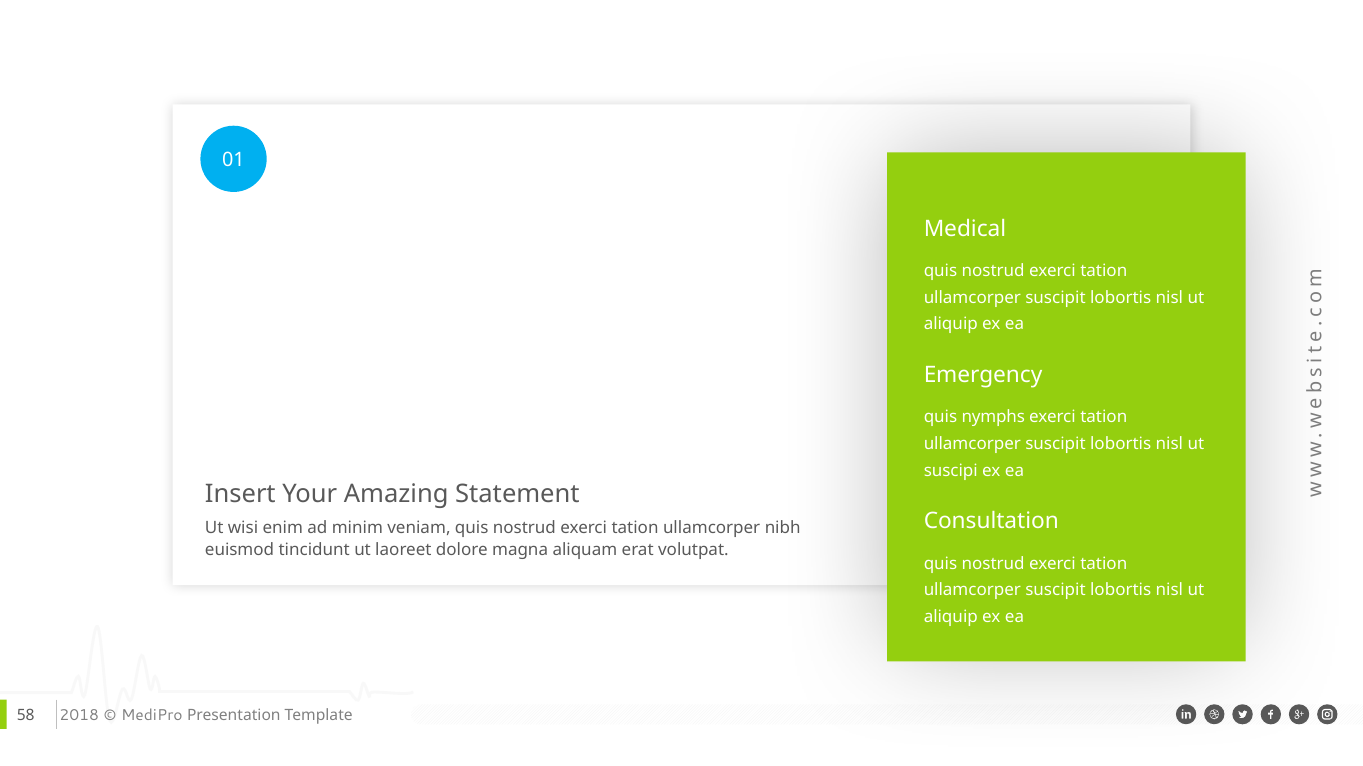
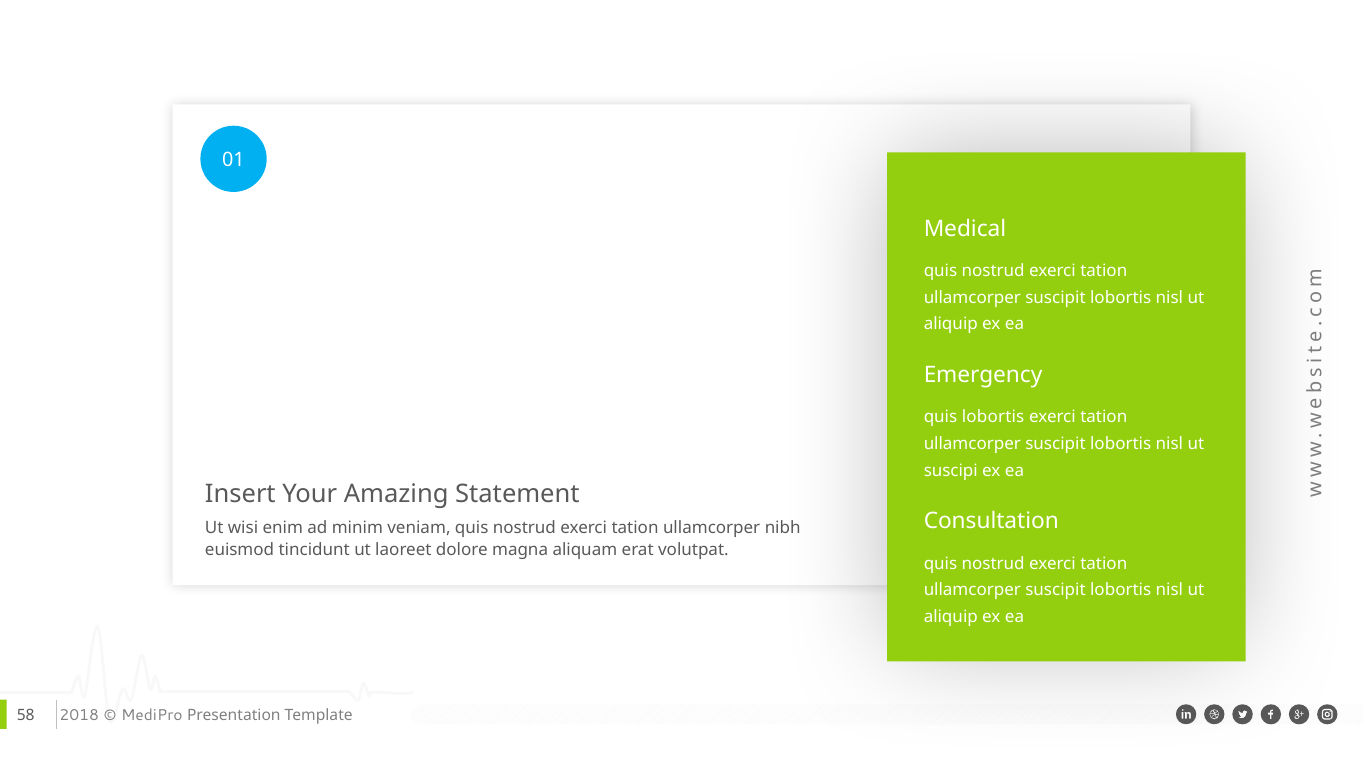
quis nymphs: nymphs -> lobortis (993, 418)
